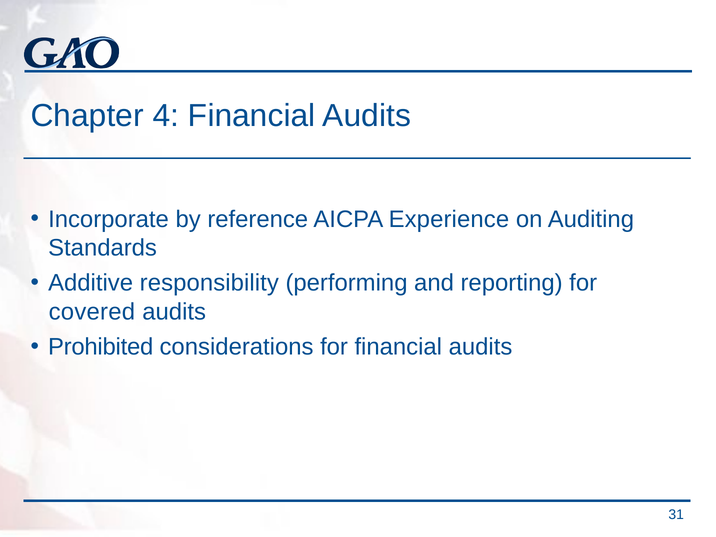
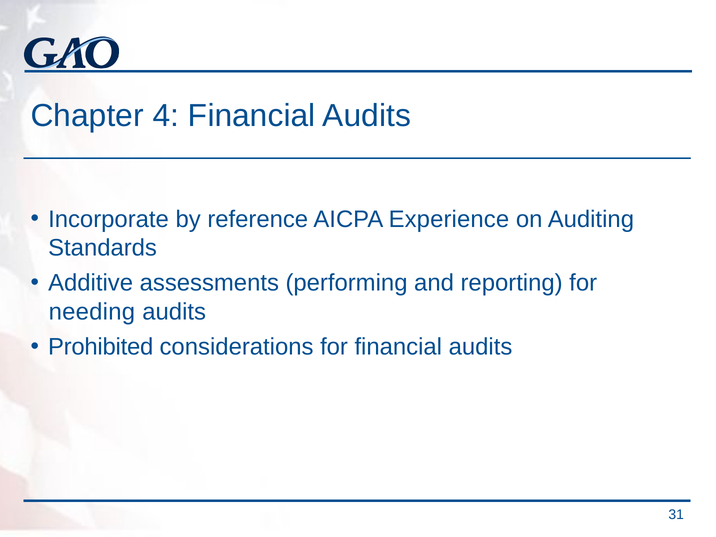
responsibility: responsibility -> assessments (209, 283)
covered: covered -> needing (92, 312)
